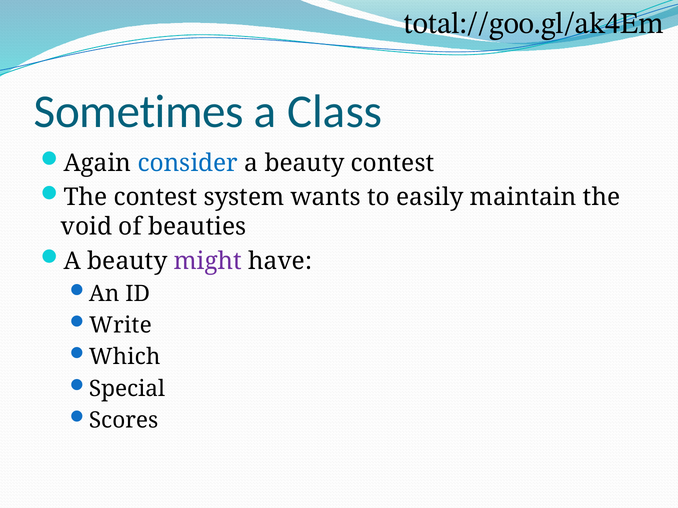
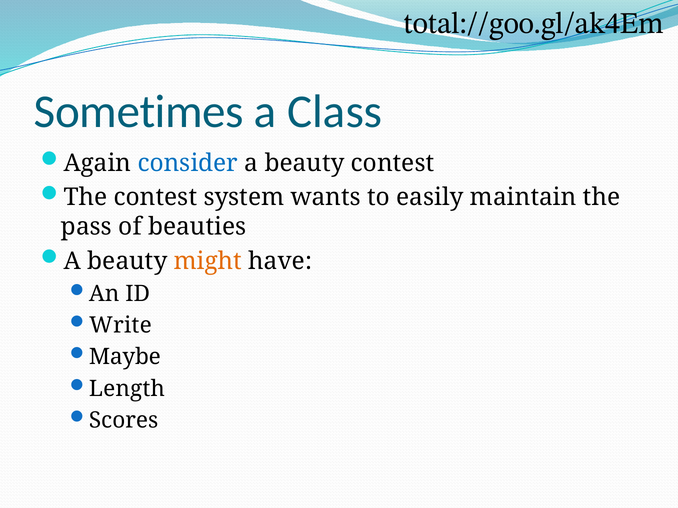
void: void -> pass (86, 227)
might colour: purple -> orange (208, 261)
Which: Which -> Maybe (125, 357)
Special: Special -> Length (127, 389)
